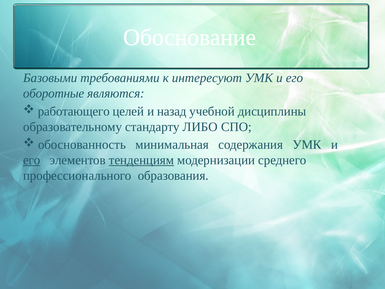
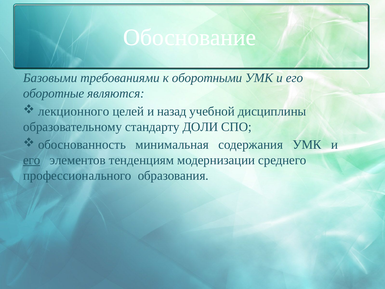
интересуют: интересуют -> оборотными (207, 78)
работающего: работающего -> лекционного (74, 111)
ЛИБО: ЛИБО -> ДОЛИ (200, 127)
тенденциям underline: present -> none (141, 160)
